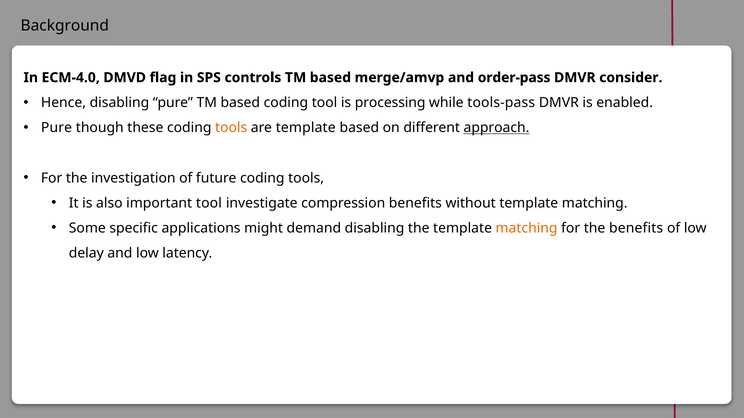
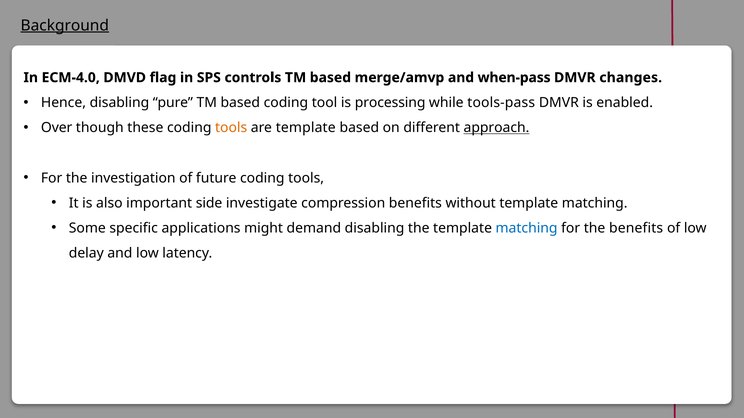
Background underline: none -> present (65, 25)
order-pass: order-pass -> when-pass (514, 78)
consider: consider -> changes (631, 78)
Pure: Pure -> Over (57, 128)
important tool: tool -> side (209, 203)
matching colour: orange -> blue (527, 228)
